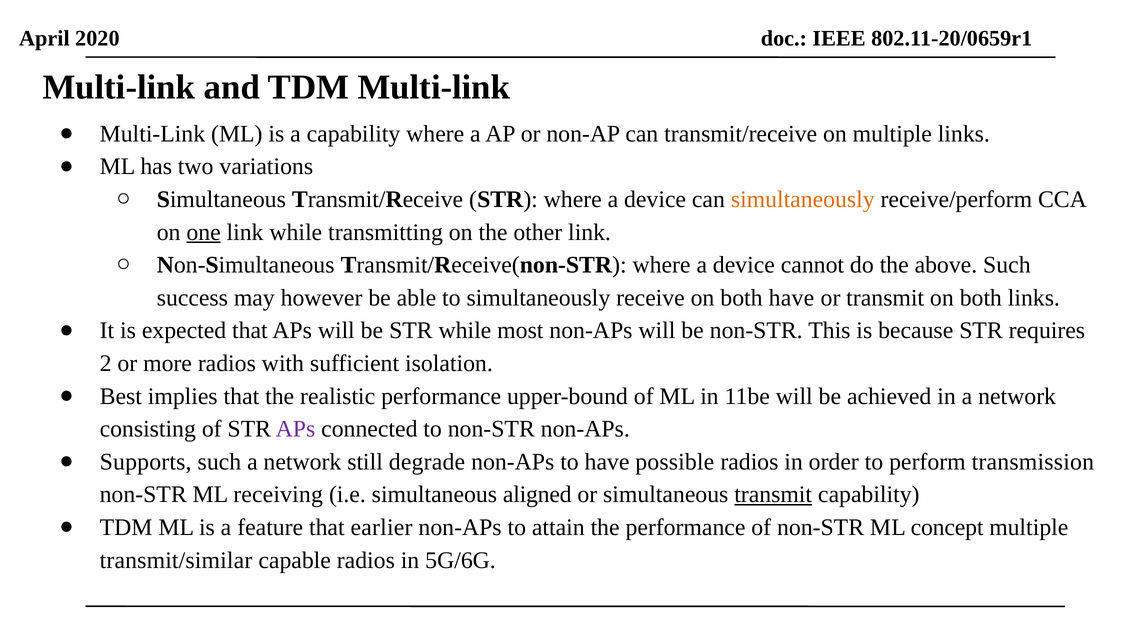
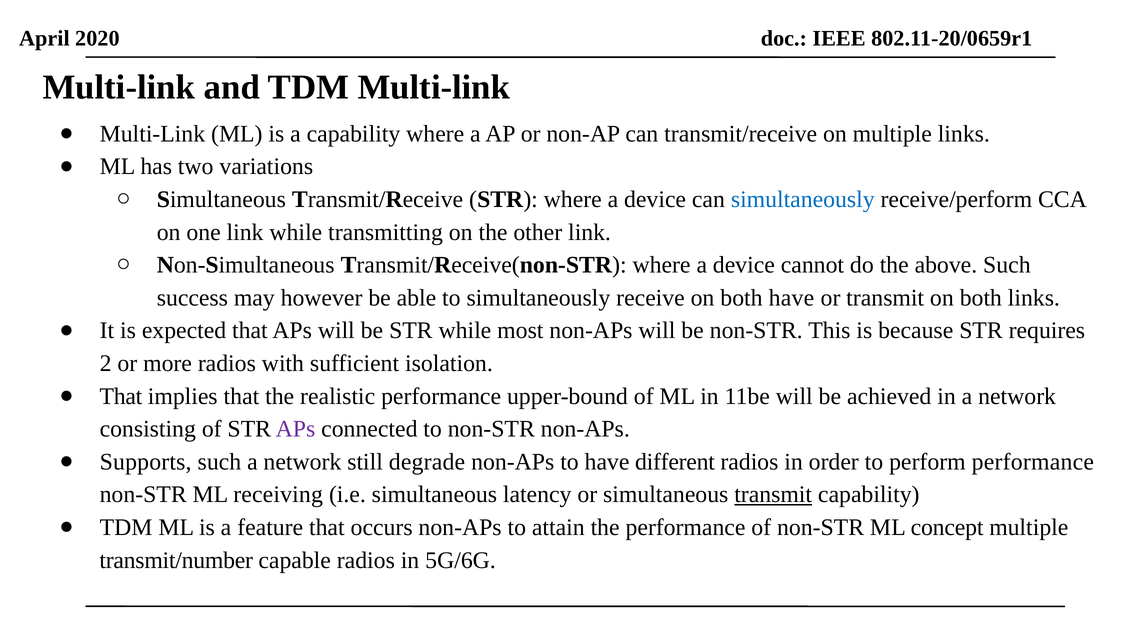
simultaneously colour: orange -> blue (803, 199)
one underline: present -> none (204, 232)
Best: Best -> That (121, 396)
possible: possible -> different (675, 462)
perform transmission: transmission -> performance (1033, 462)
aligned: aligned -> latency (537, 495)
earlier: earlier -> occurs (382, 527)
transmit/similar: transmit/similar -> transmit/number (176, 560)
